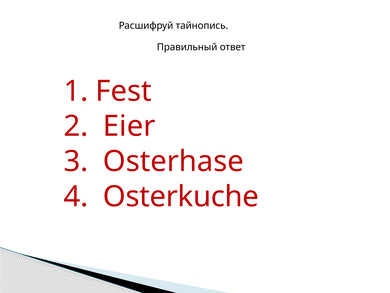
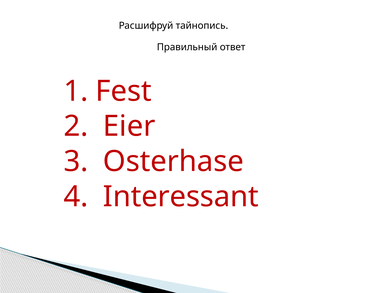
Osterkuche: Osterkuche -> Interessant (181, 196)
